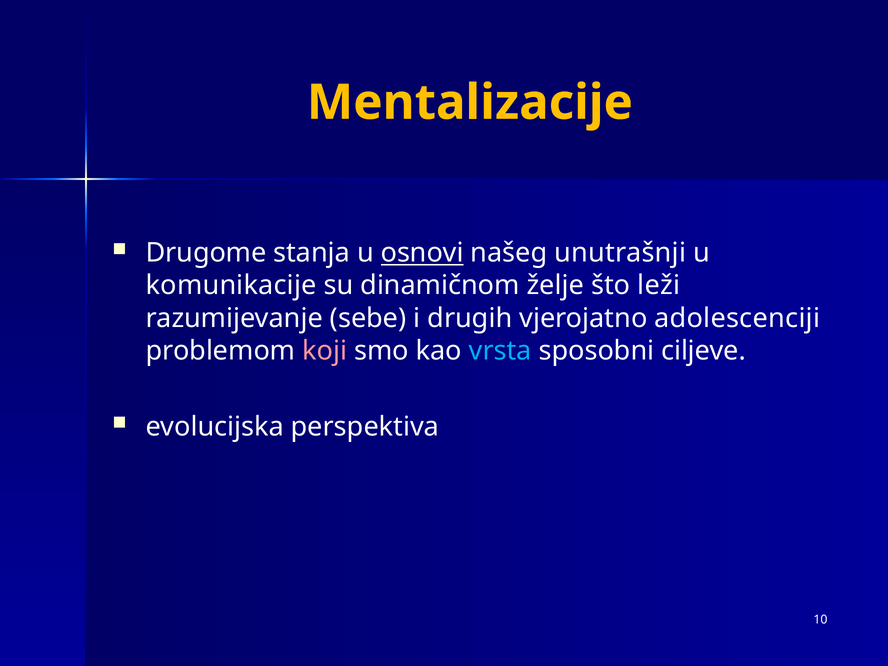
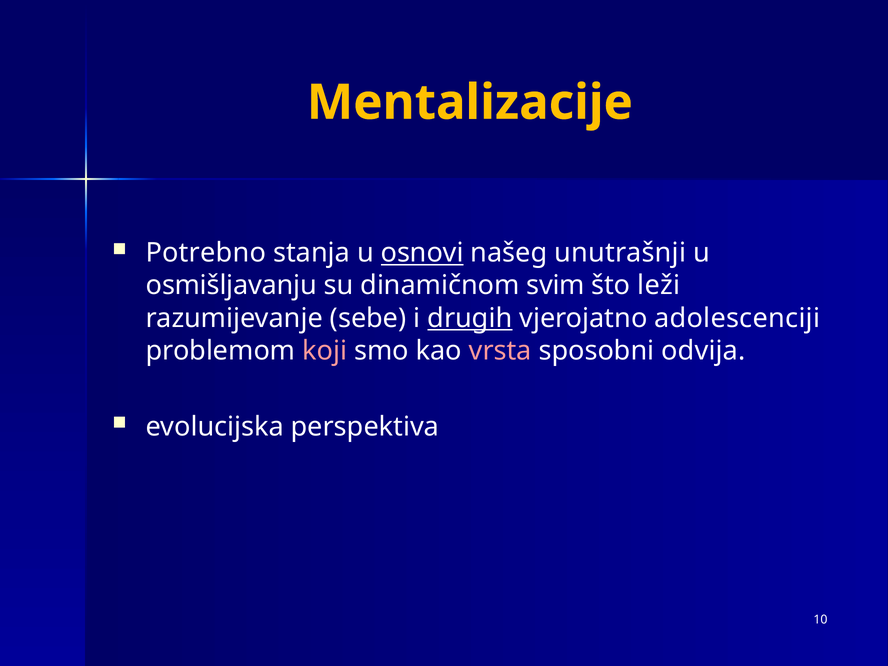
Drugome: Drugome -> Potrebno (206, 253)
komunikacije: komunikacije -> osmišljavanju (231, 286)
želje: želje -> svim (555, 286)
drugih underline: none -> present (470, 318)
vrsta colour: light blue -> pink (500, 351)
ciljeve: ciljeve -> odvija (703, 351)
